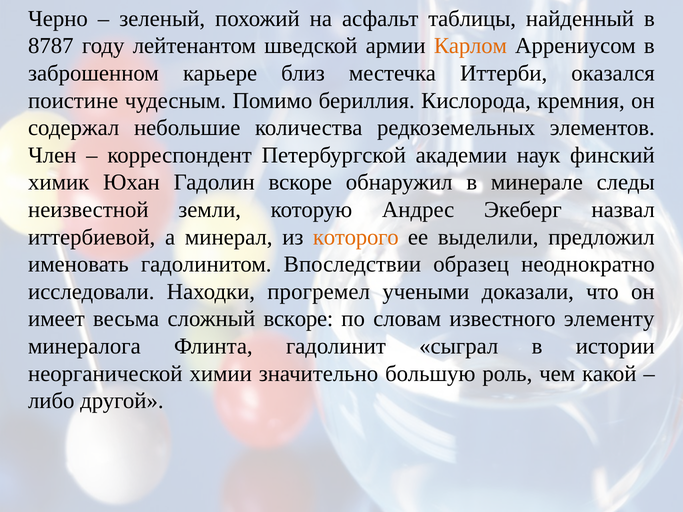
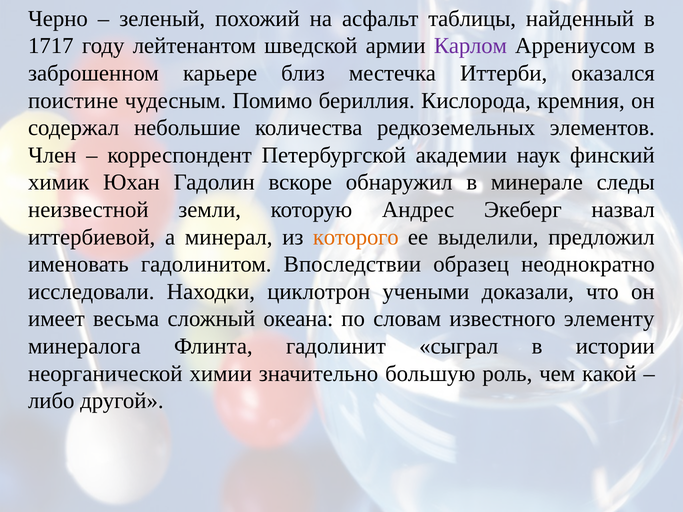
8787: 8787 -> 1717 (51, 46)
Карлом colour: orange -> purple (470, 46)
прогремел: прогремел -> циклотрон (319, 292)
сложный вскоре: вскоре -> океана (298, 319)
